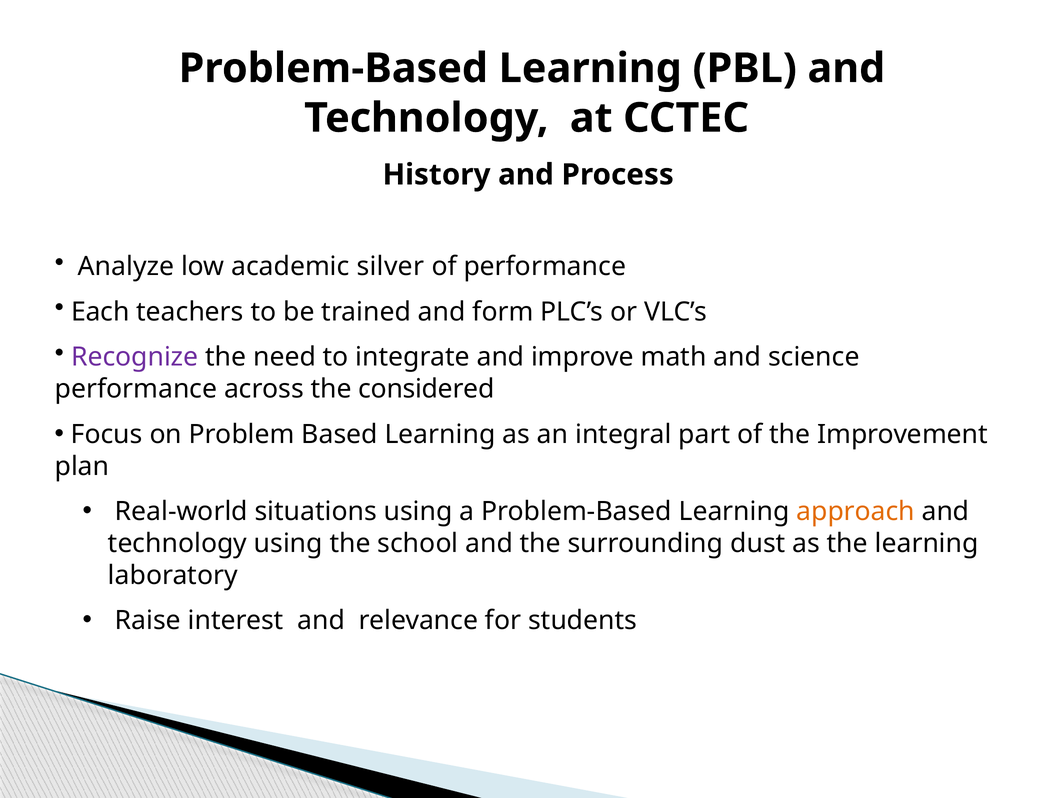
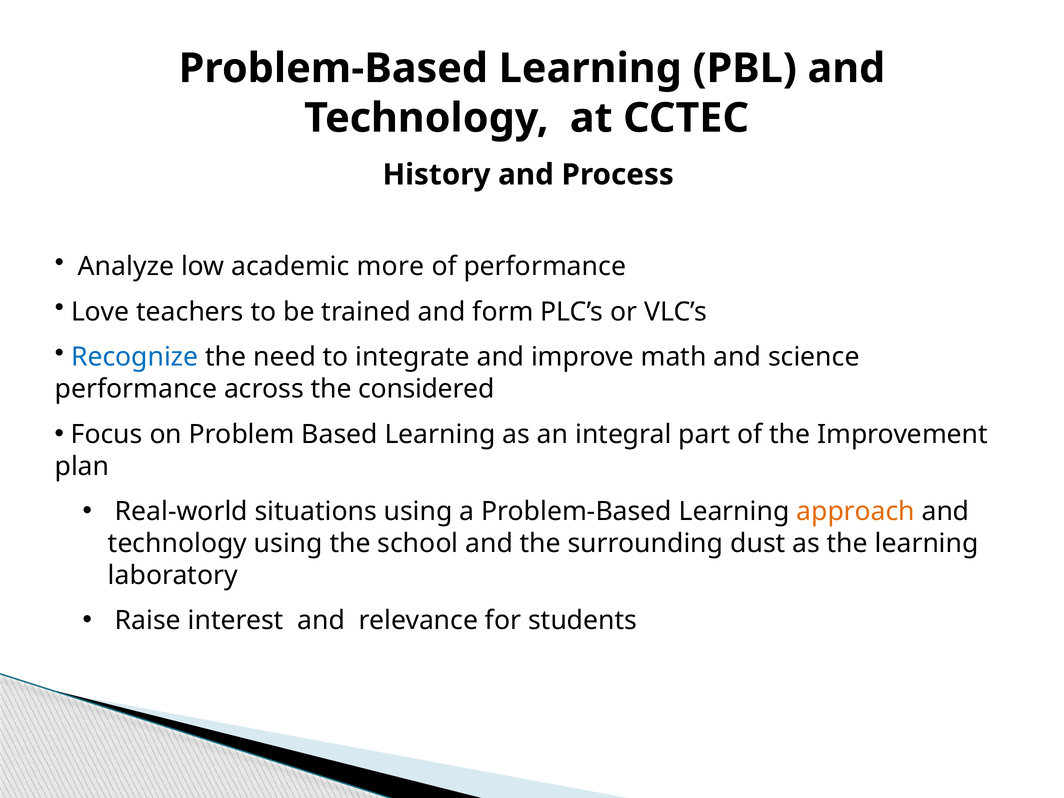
silver: silver -> more (390, 267)
Each: Each -> Love (100, 312)
Recognize colour: purple -> blue (135, 357)
